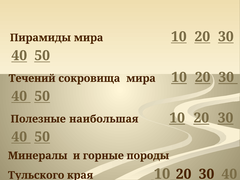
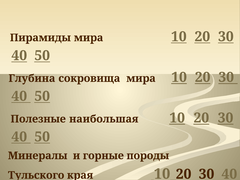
Течений: Течений -> Глубина (32, 78)
